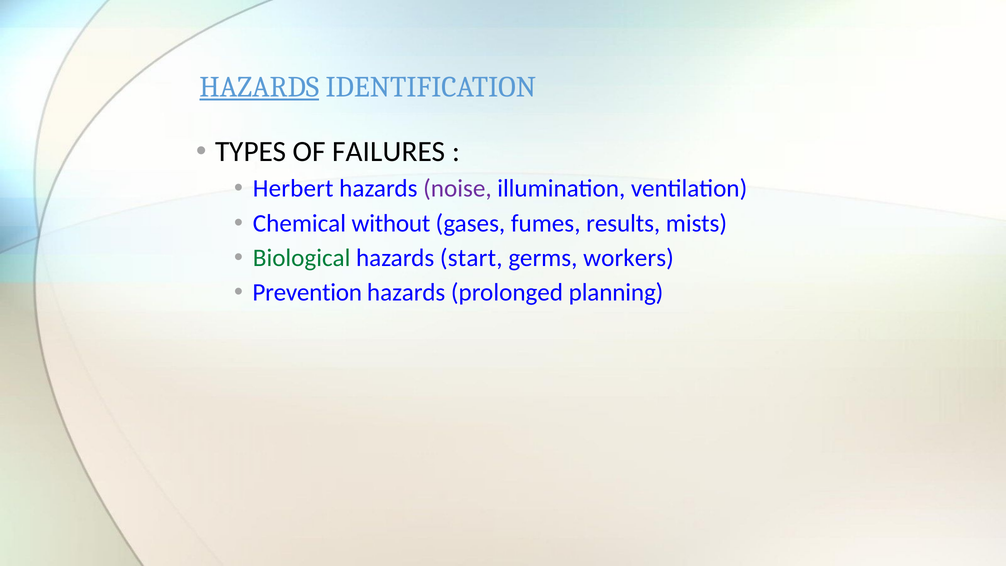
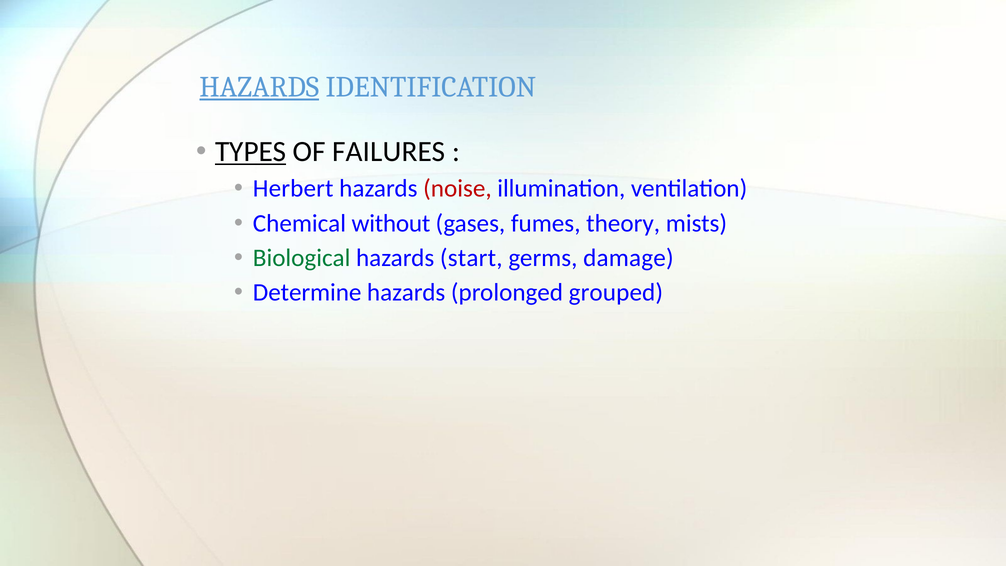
TYPES underline: none -> present (251, 151)
noise colour: purple -> red (457, 188)
results: results -> theory (623, 223)
workers: workers -> damage (628, 258)
Prevention: Prevention -> Determine (307, 293)
planning: planning -> grouped (616, 293)
